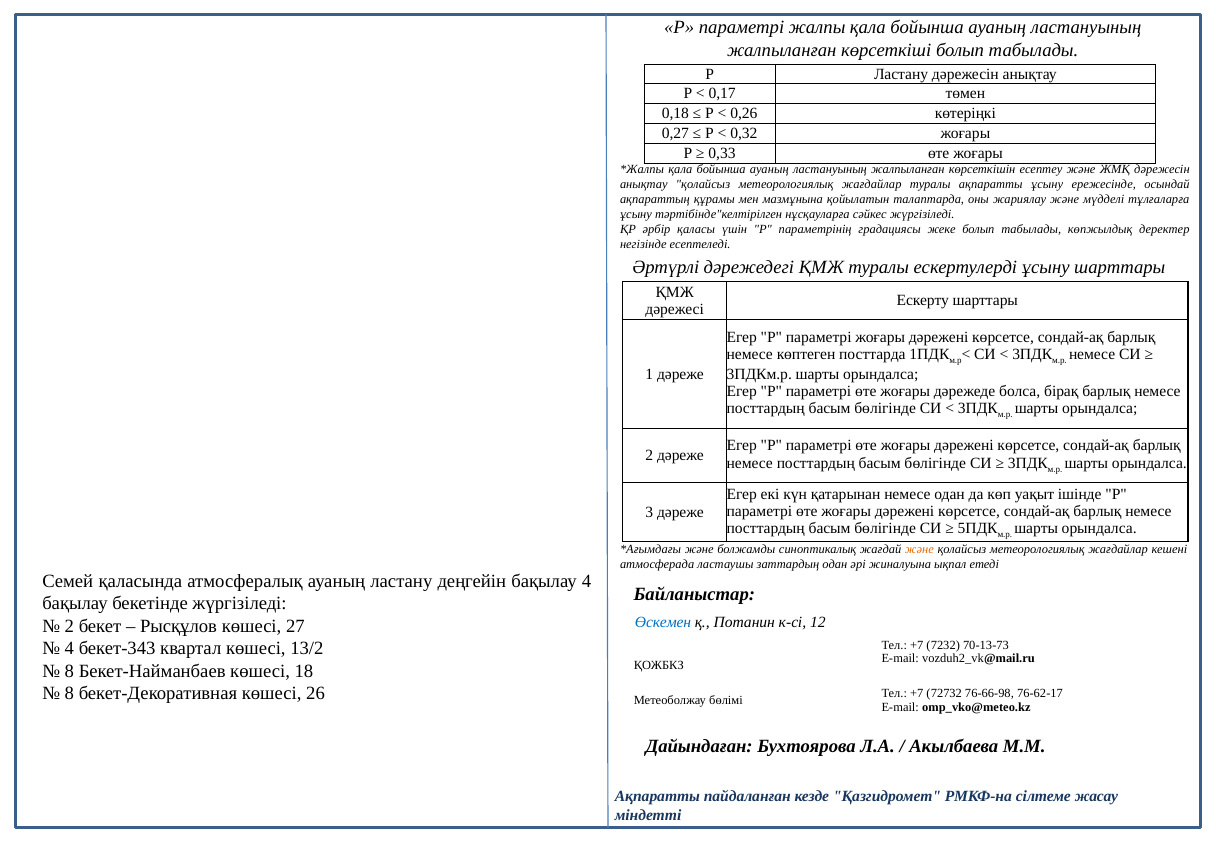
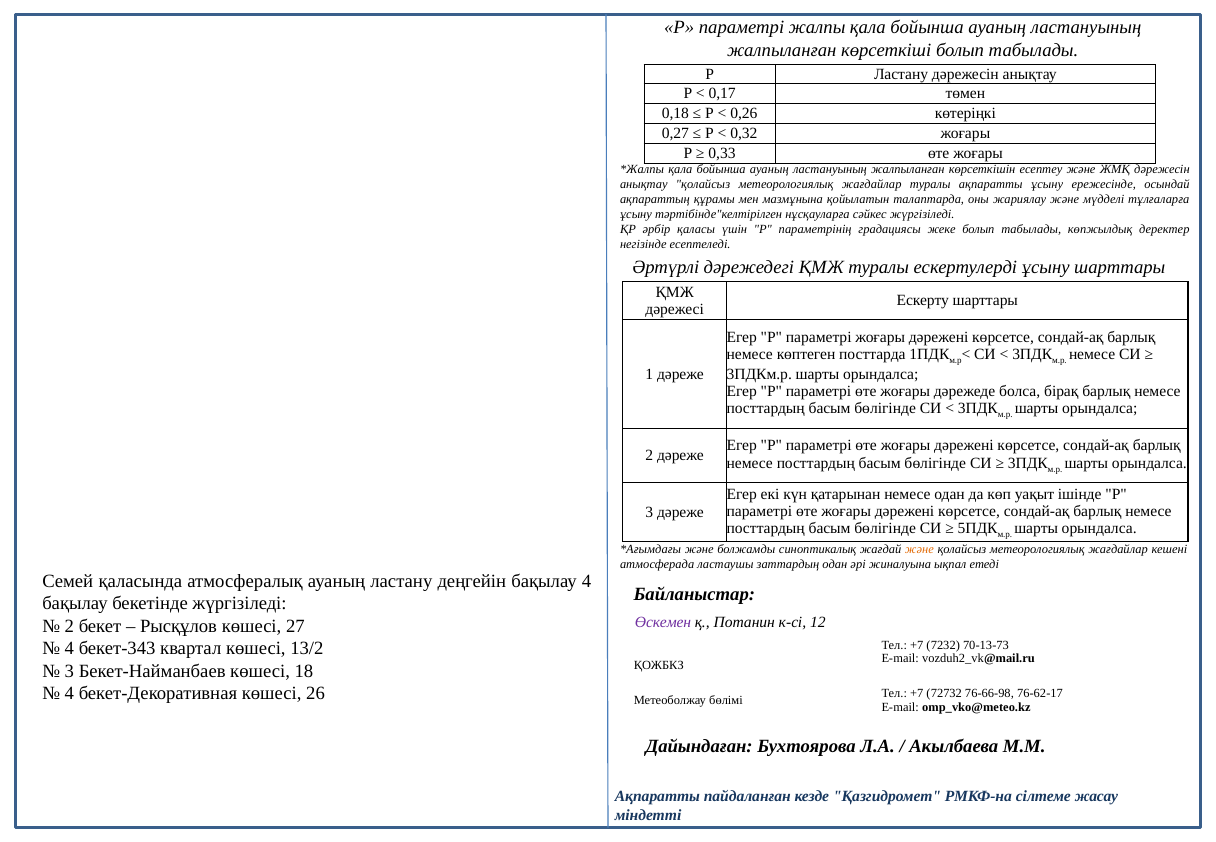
Өскемен colour: blue -> purple (663, 622)
8: 8 -> 3 (69, 671)
8: 8 -> 4 (69, 693)
